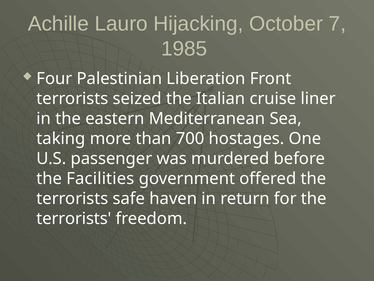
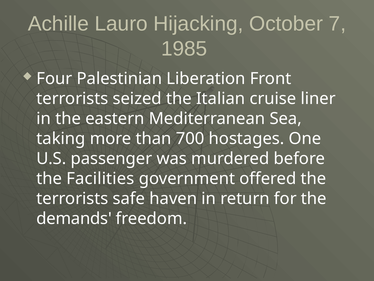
terrorists: terrorists -> demands (74, 218)
